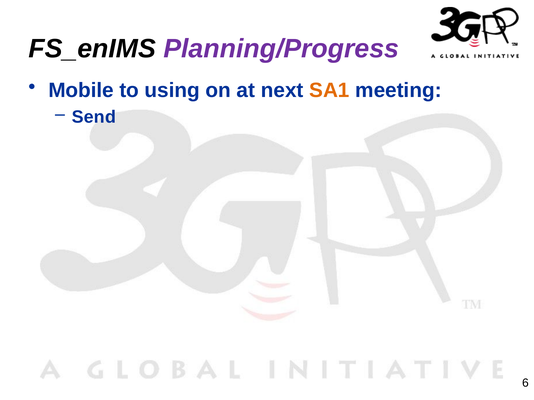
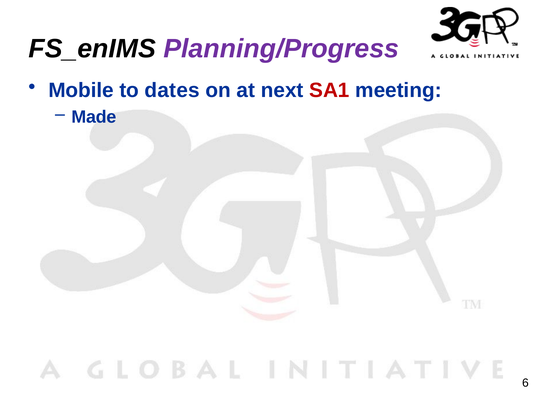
using: using -> dates (172, 91)
SA1 colour: orange -> red (329, 91)
Send: Send -> Made (94, 117)
